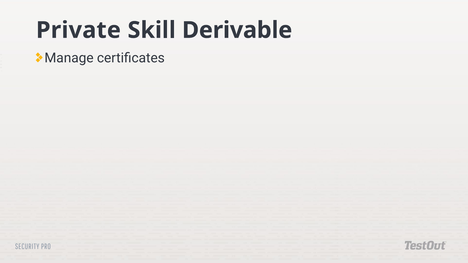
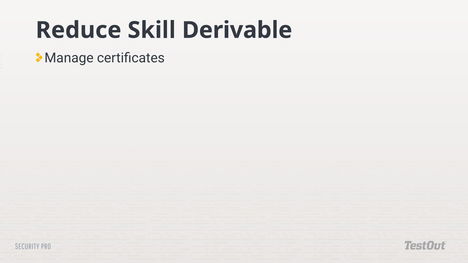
Private: Private -> Reduce (79, 30)
